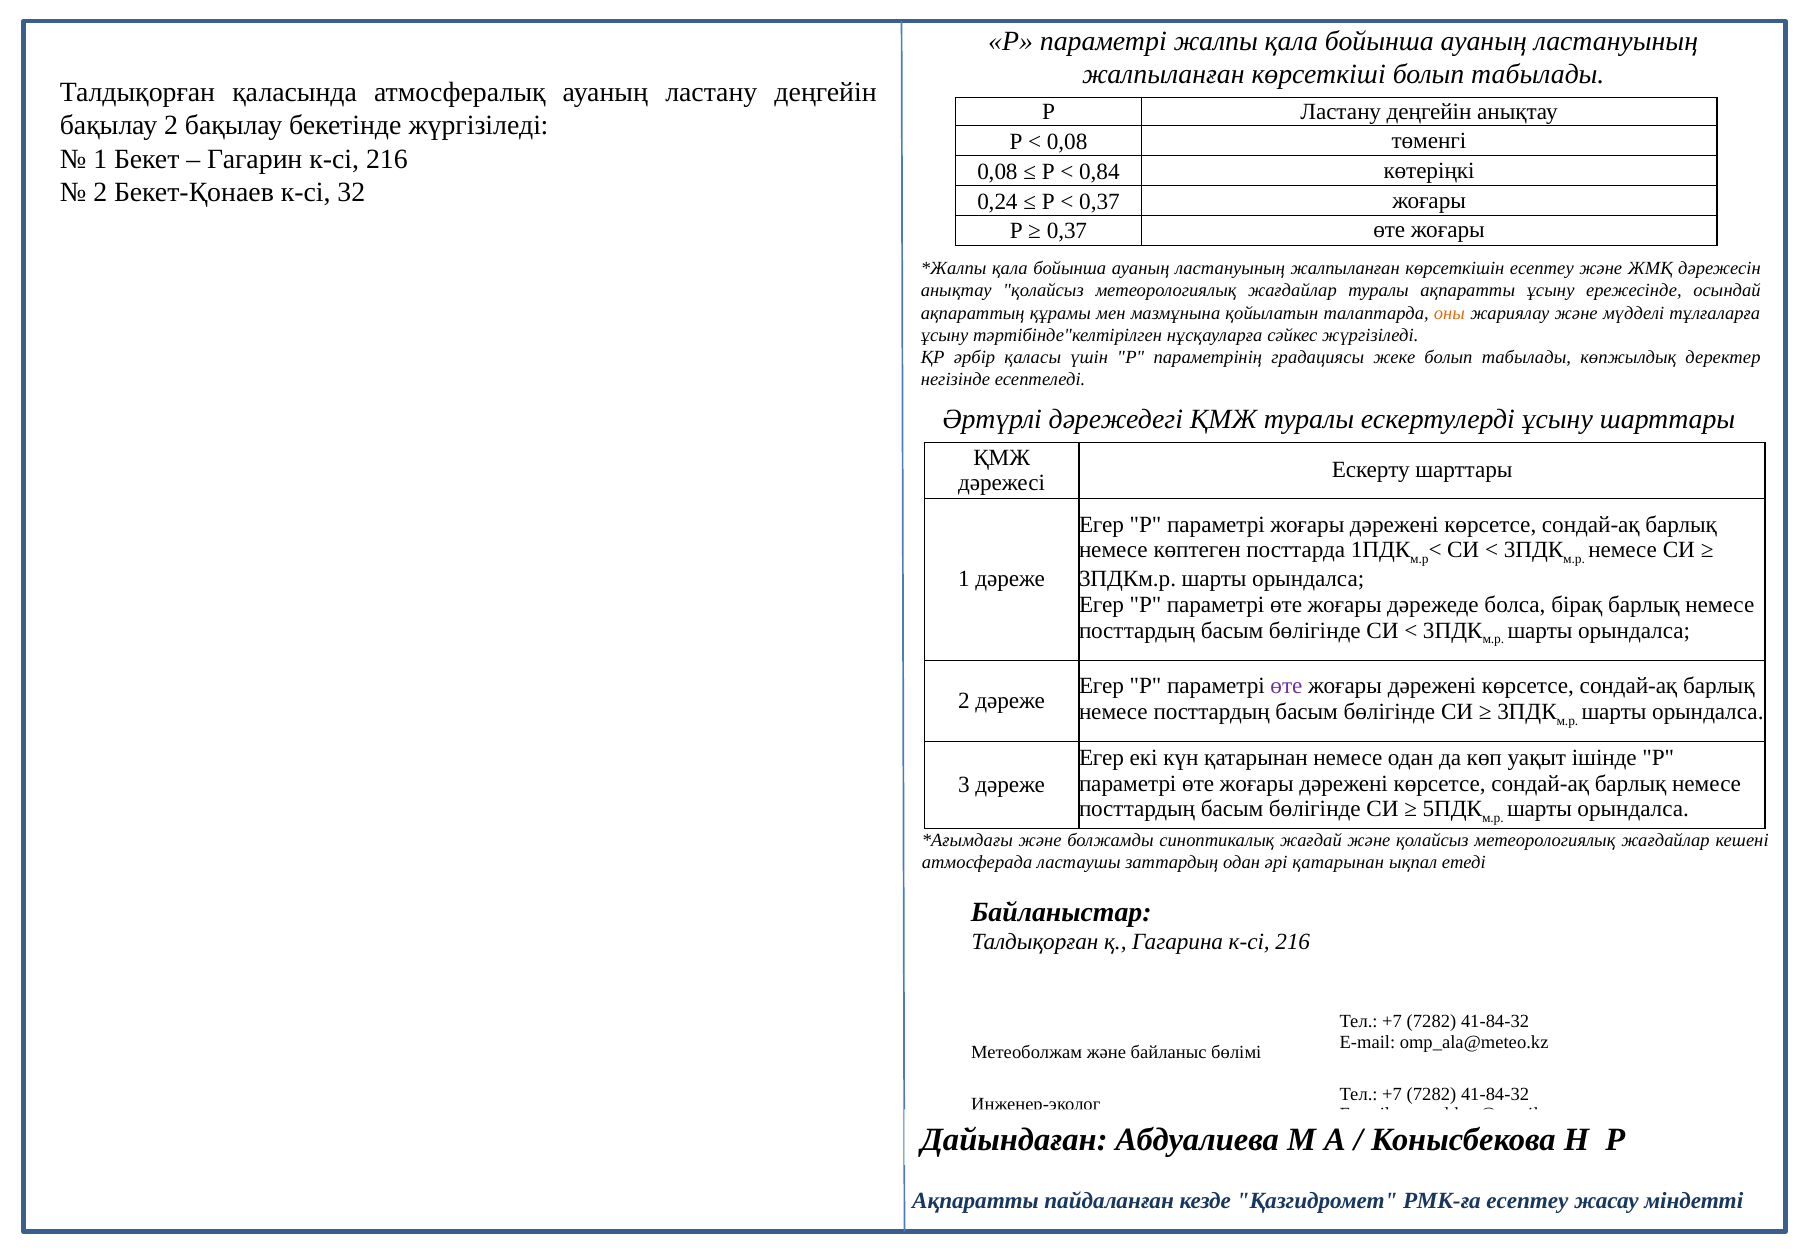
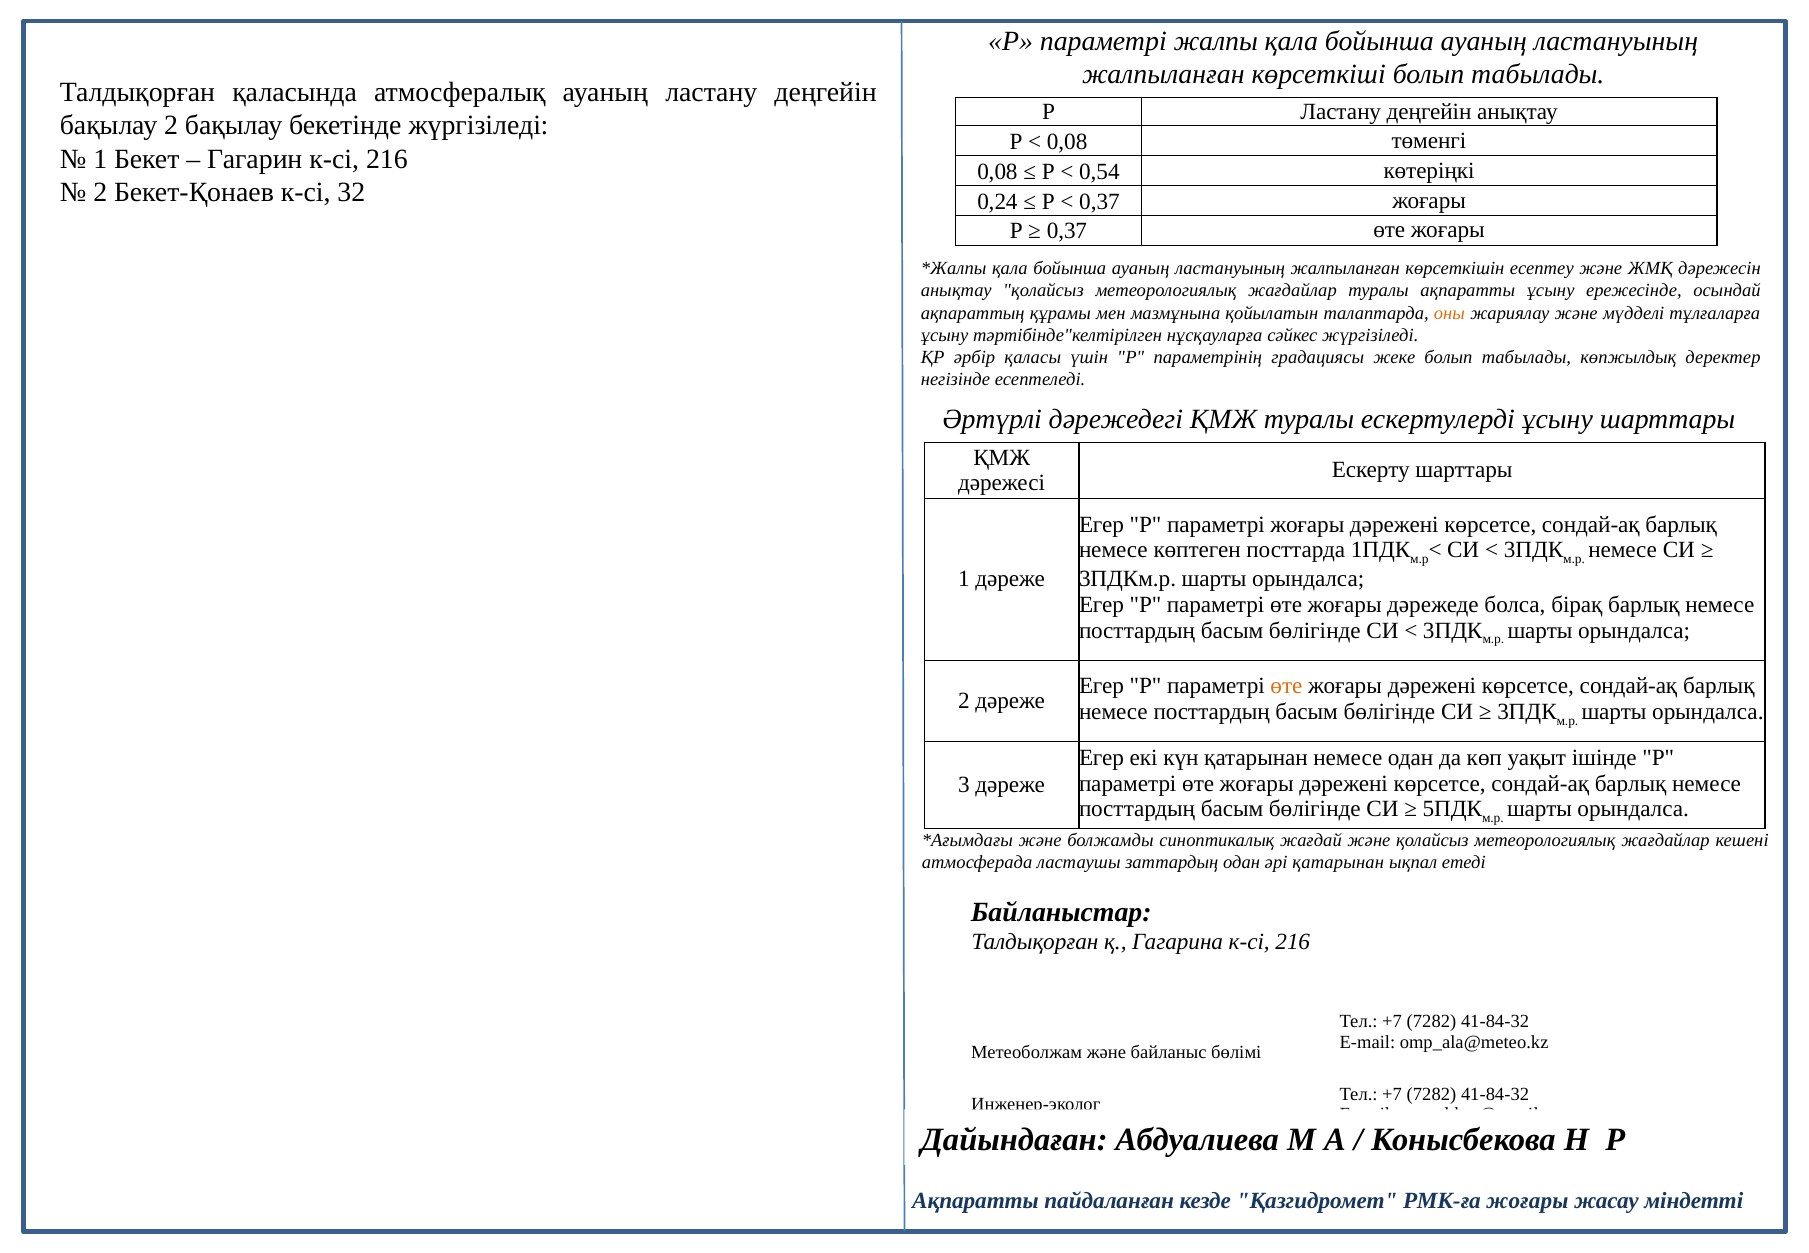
0,84: 0,84 -> 0,54 (1099, 171)
өте colour: purple -> orange (1286, 686)
РМК-ға есептеу: есептеу -> жоғары (1527, 1200)
